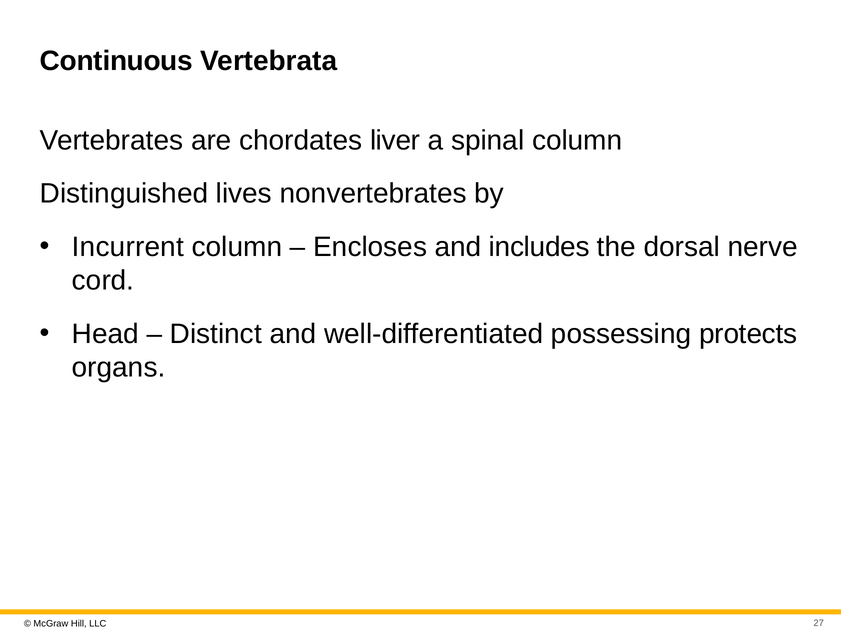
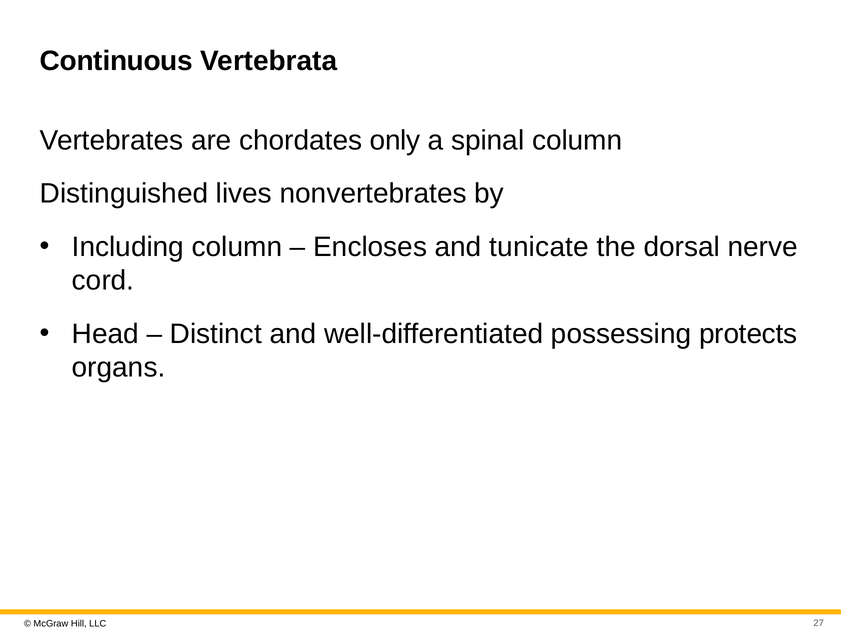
liver: liver -> only (395, 140)
Incurrent: Incurrent -> Including (128, 247)
includes: includes -> tunicate (539, 247)
